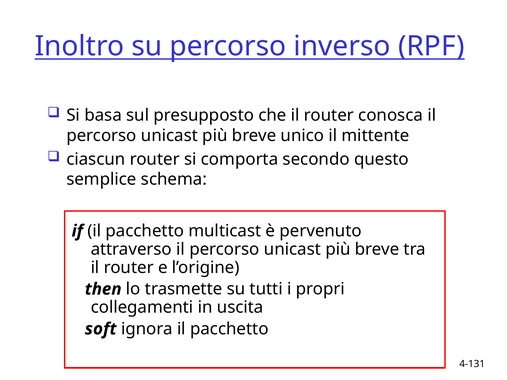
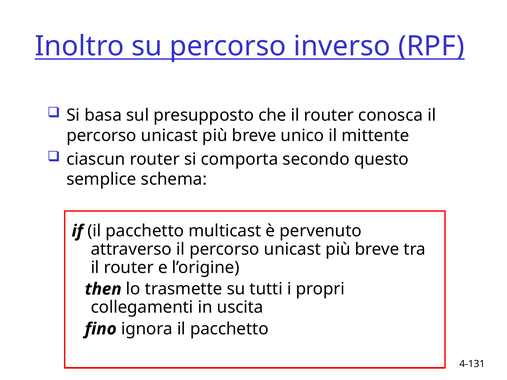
soft: soft -> fino (101, 329)
